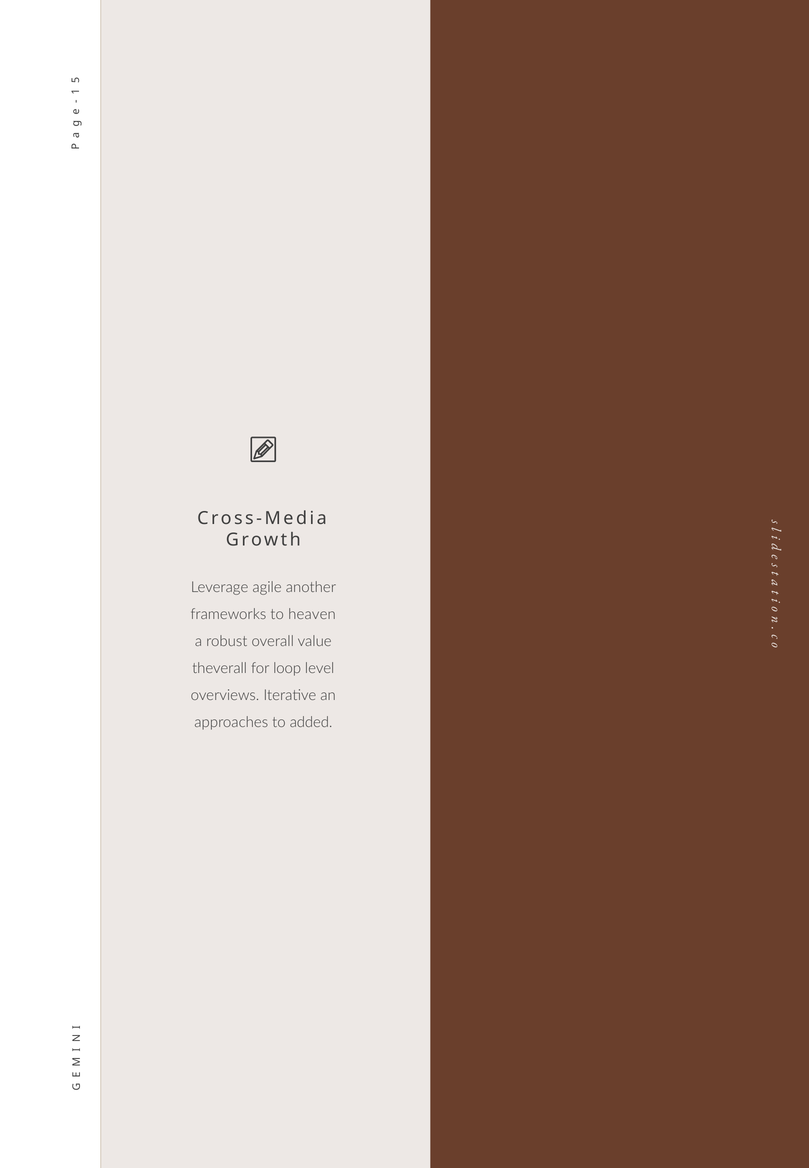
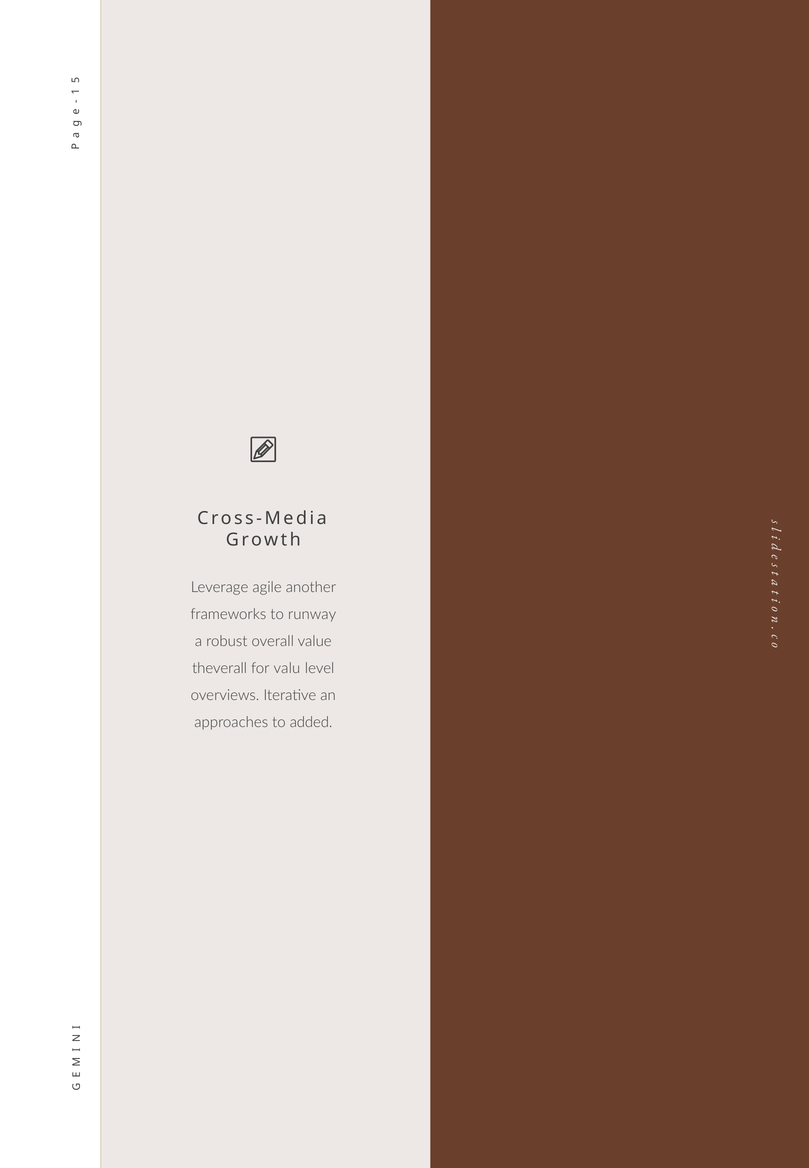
heaven: heaven -> runway (312, 615)
loop: loop -> valu (287, 669)
